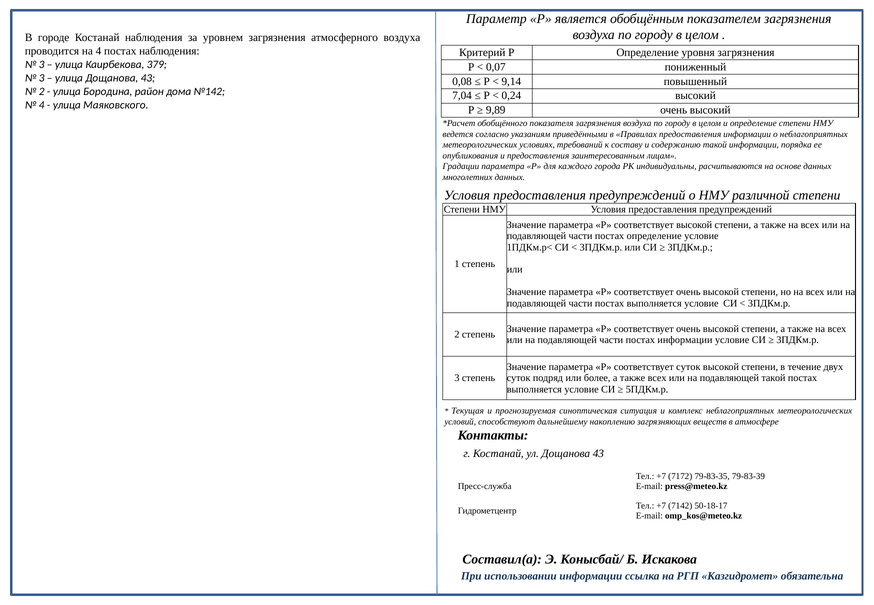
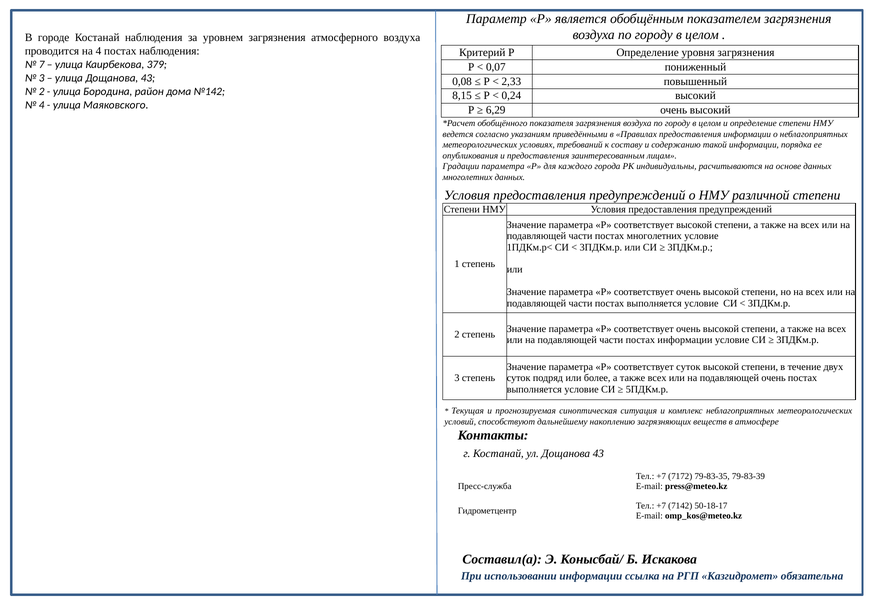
3: 3 -> 7 (42, 65)
9,14: 9,14 -> 2,33 (511, 81)
7,04: 7,04 -> 8,15 (462, 96)
9,89: 9,89 -> 6,29 (496, 110)
постах определение: определение -> многолетних (654, 236)
подавляющей такой: такой -> очень (774, 378)
